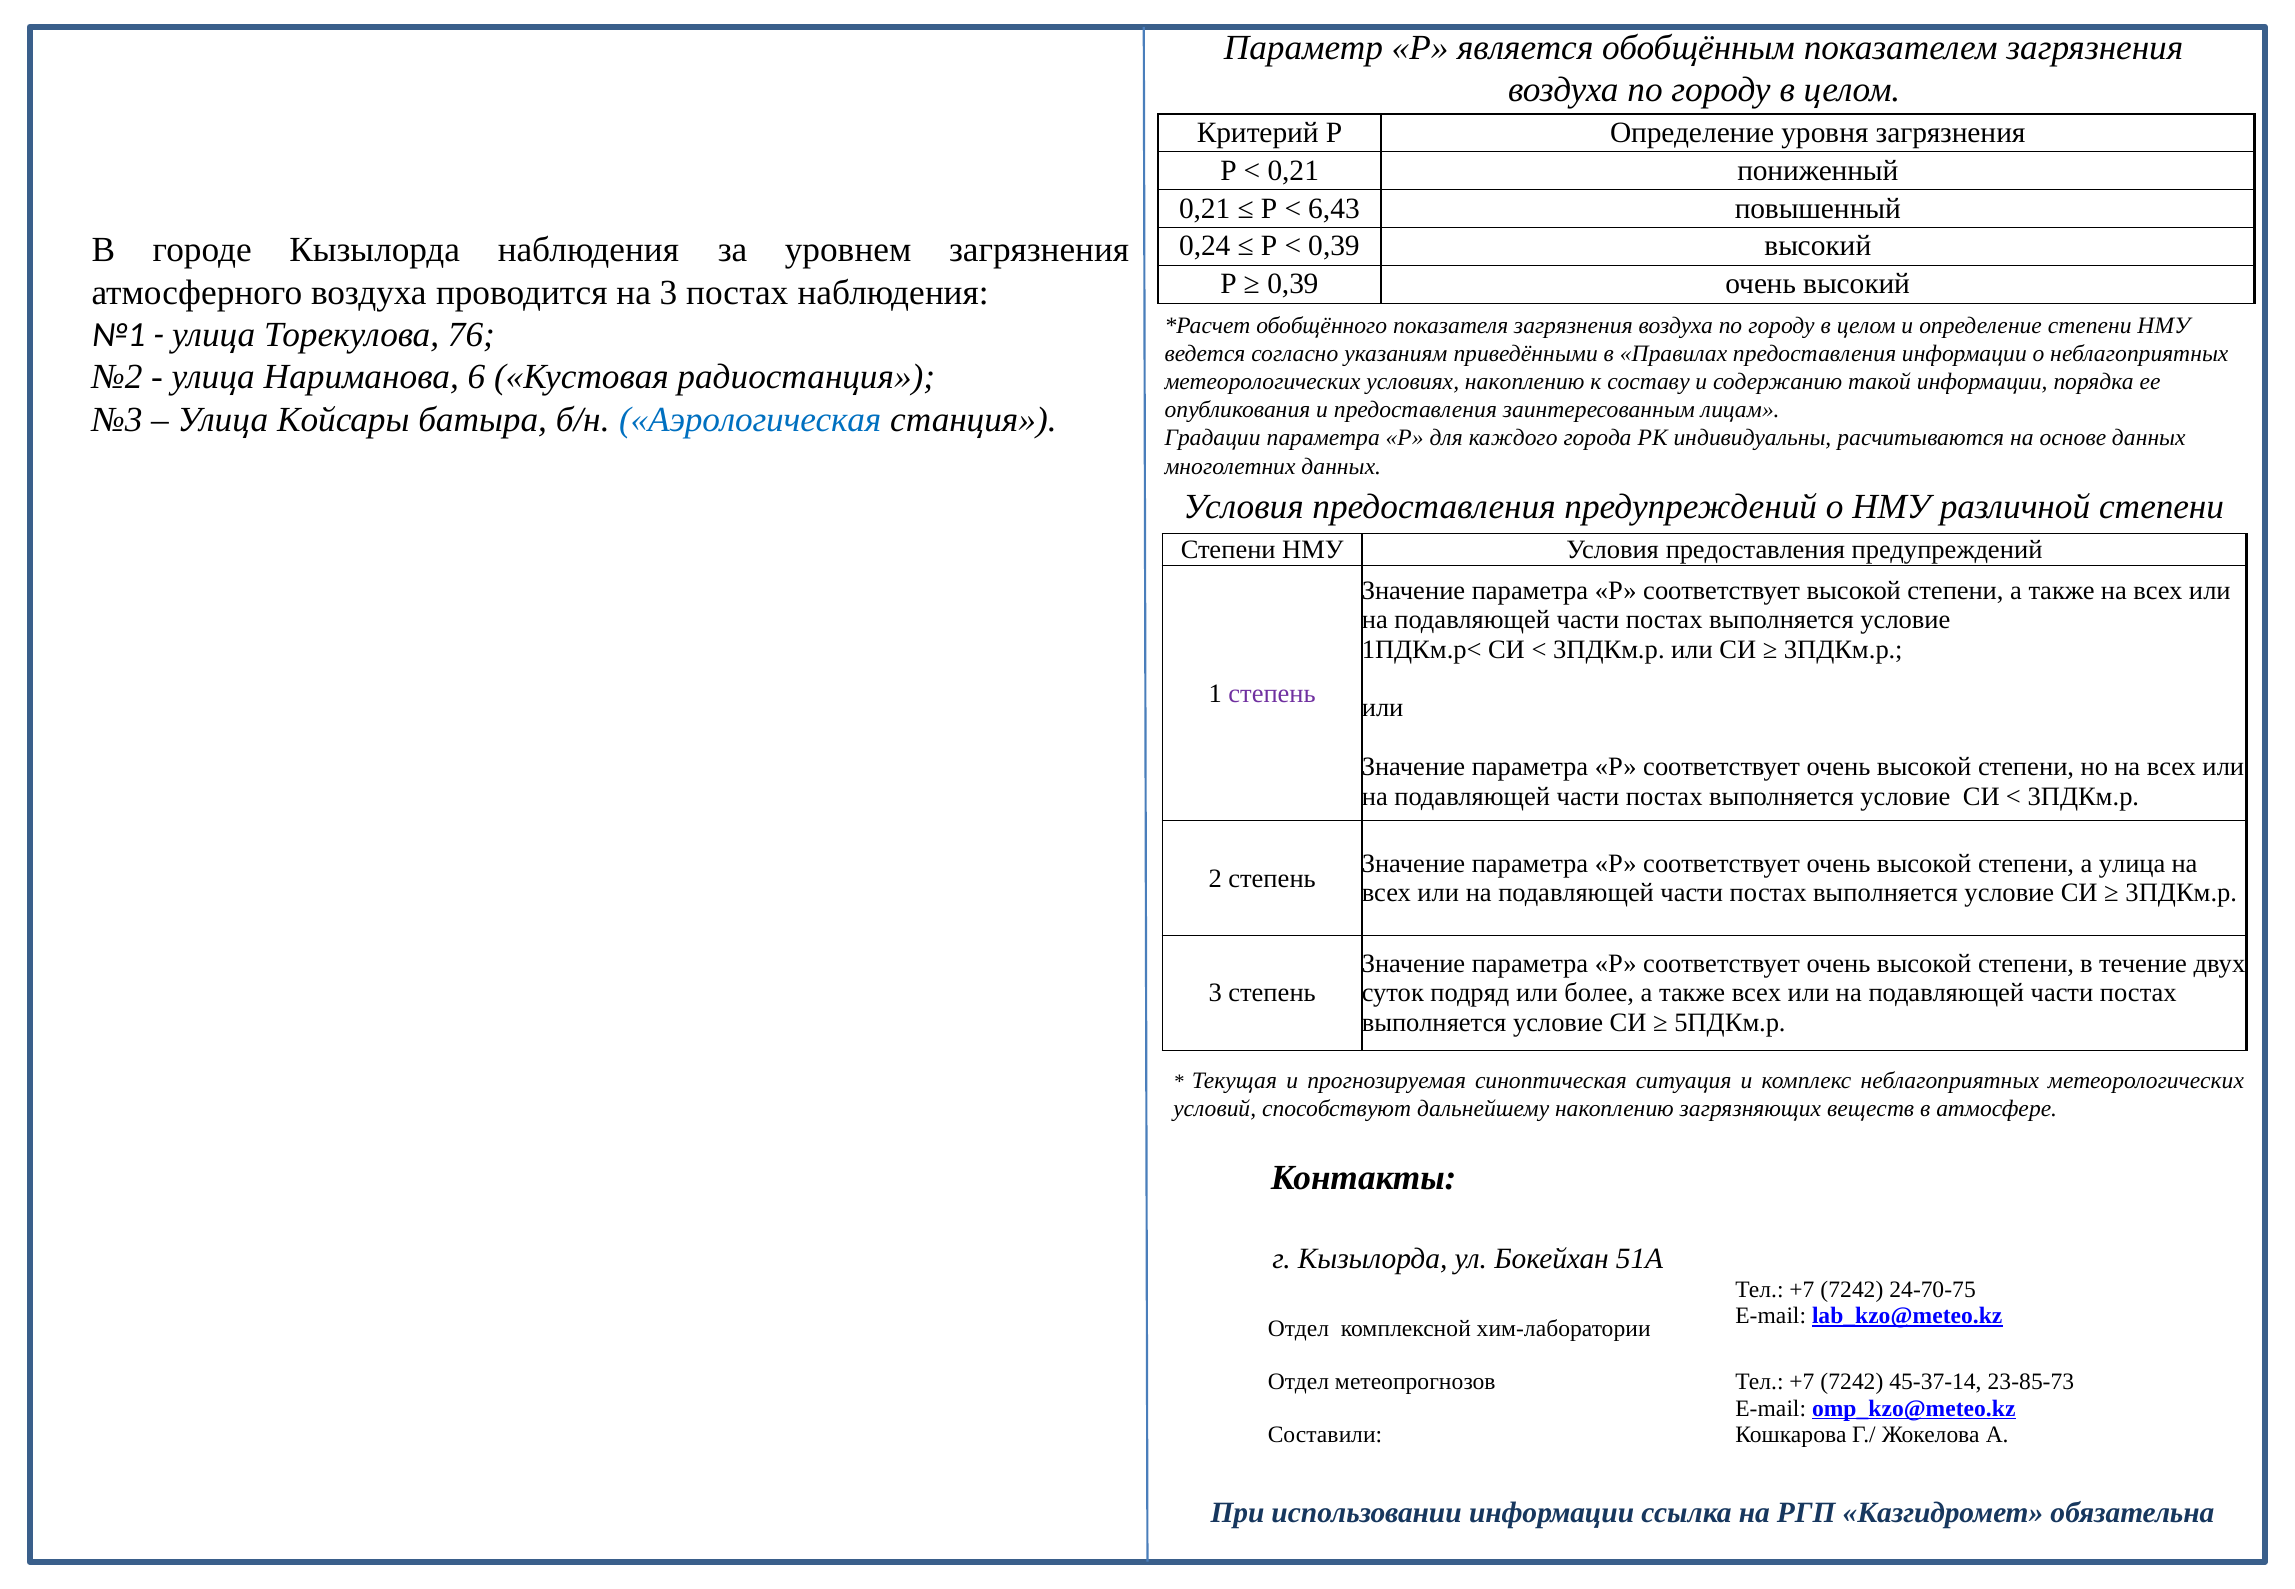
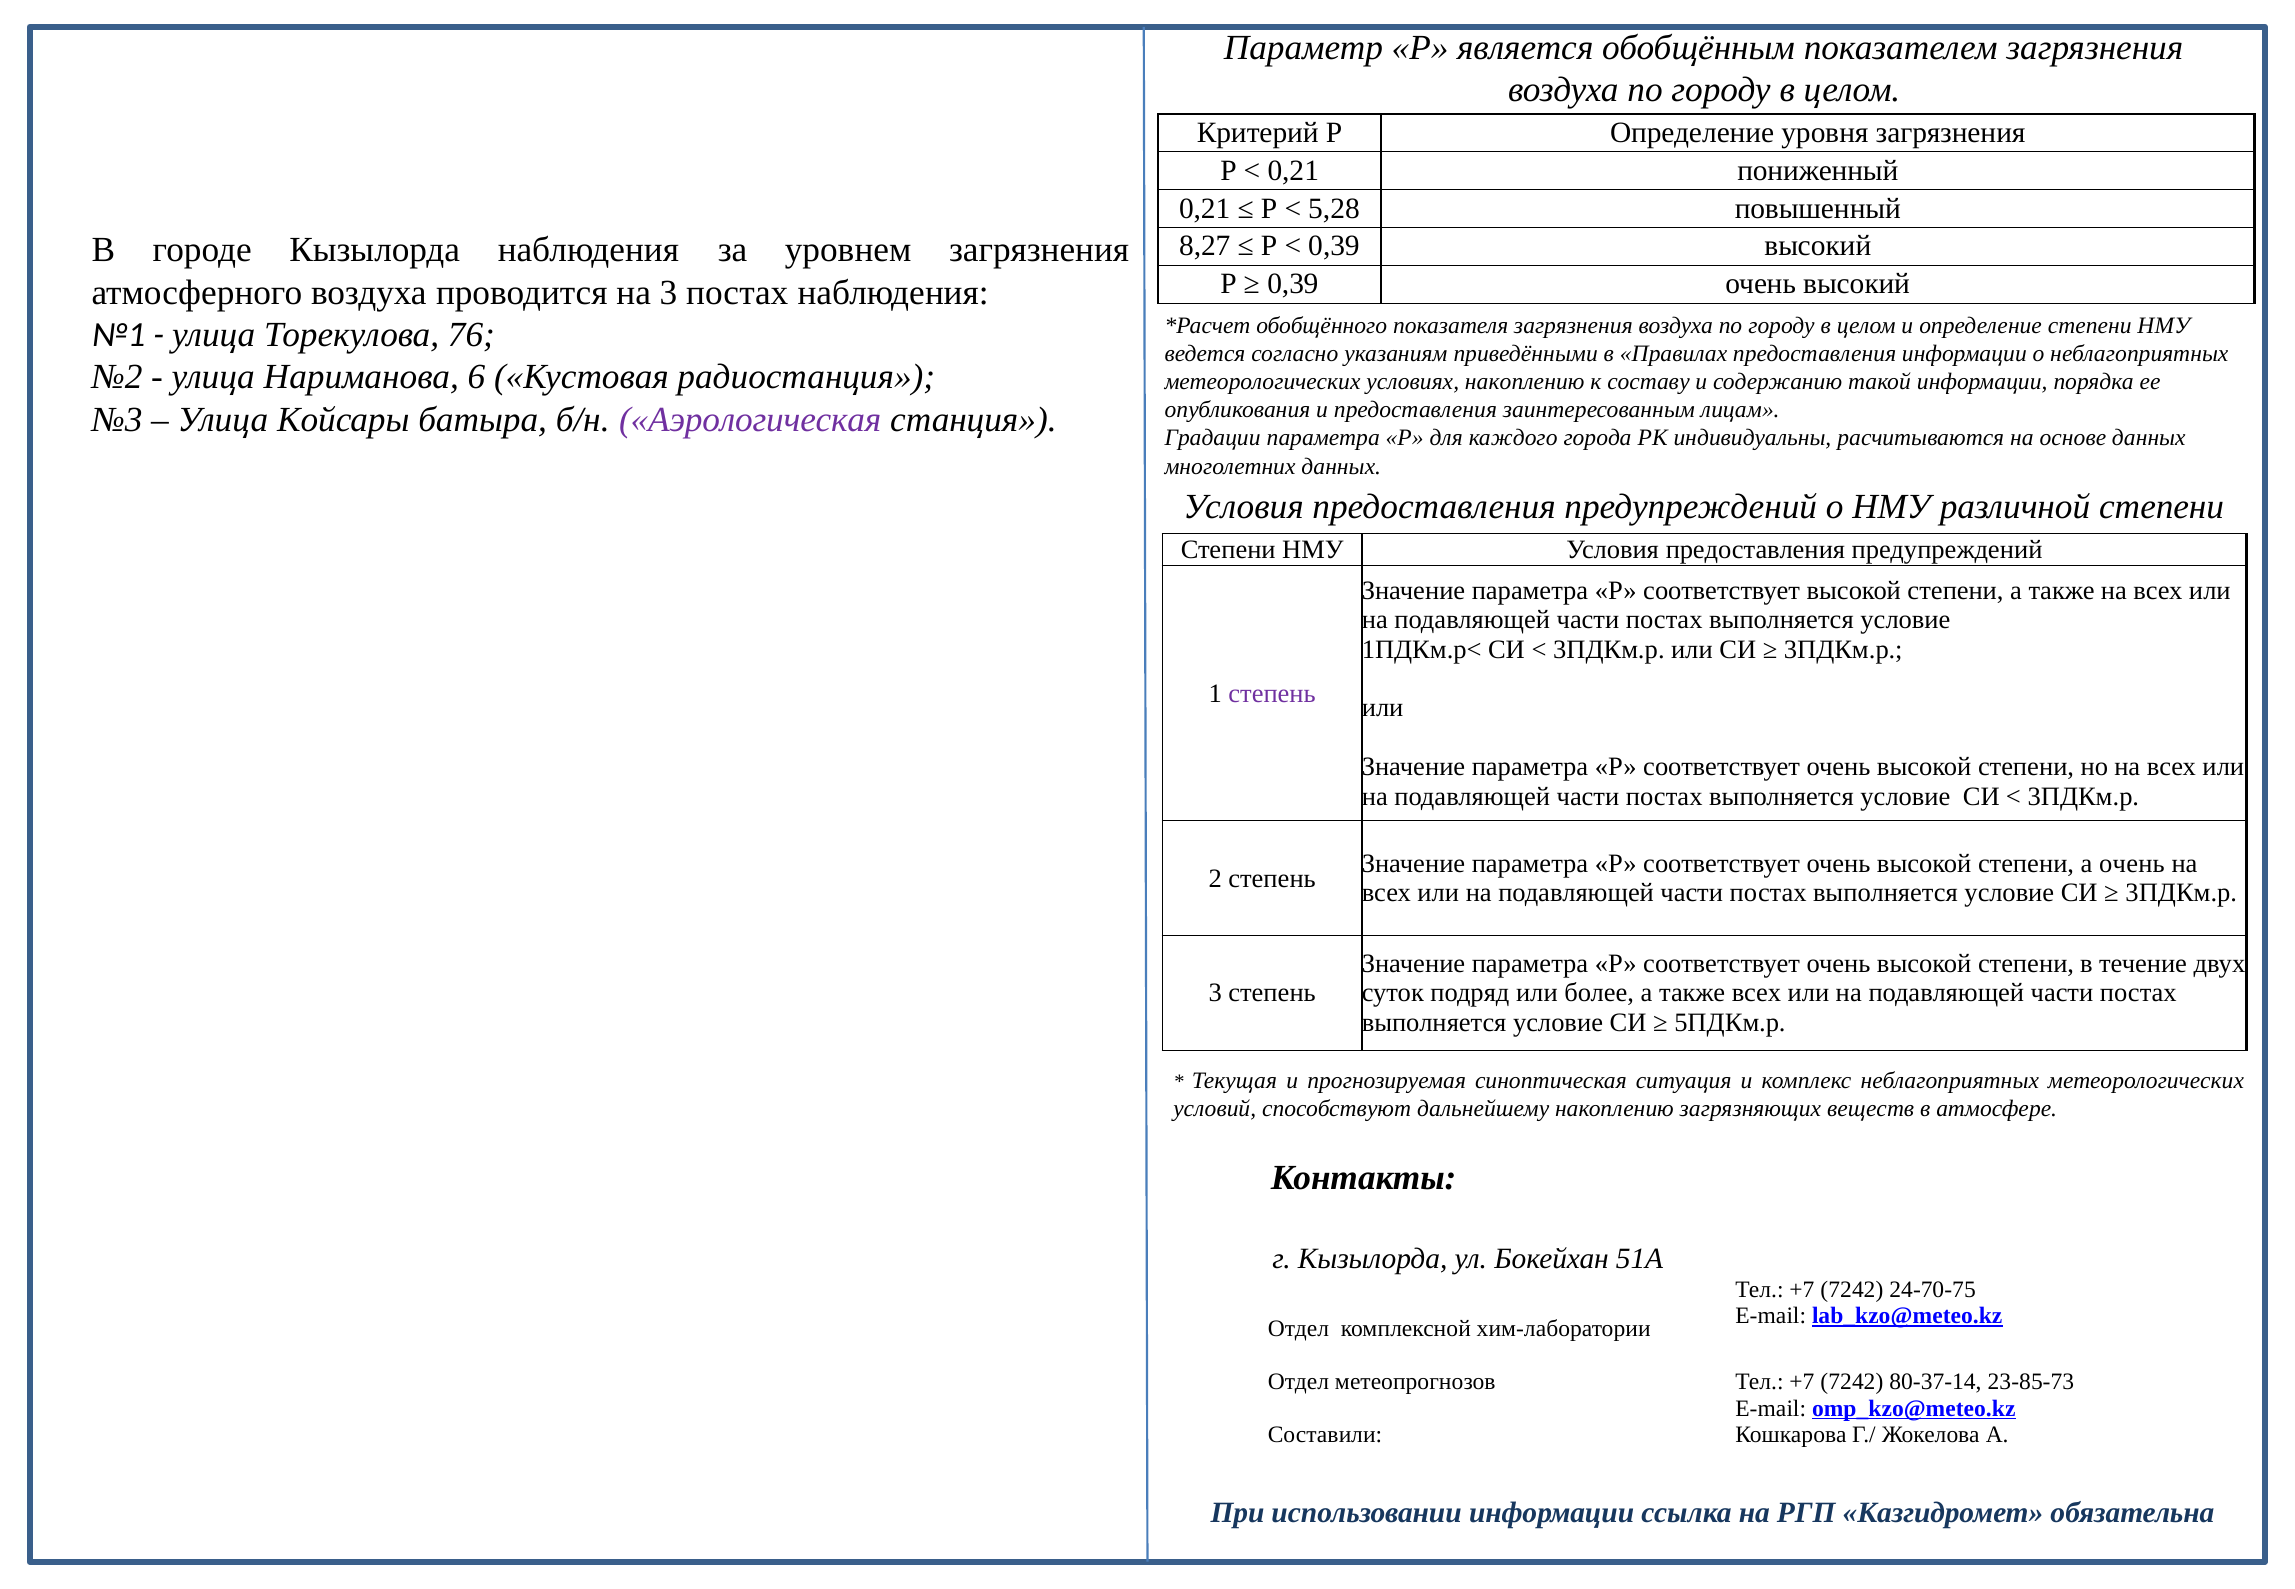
6,43: 6,43 -> 5,28 (1334, 208)
0,24: 0,24 -> 8,27 (1205, 246)
Аэрологическая colour: blue -> purple (750, 420)
а улица: улица -> очень (2132, 864)
45-37-14: 45-37-14 -> 80-37-14 (1936, 1382)
